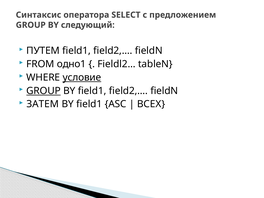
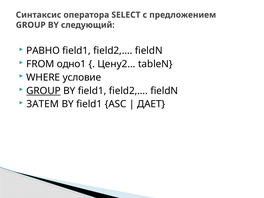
ПУТЕМ: ПУТЕМ -> РАВНО (43, 51)
Fieldl2…: Fieldl2… -> Цену2… (116, 64)
условие underline: present -> none (82, 77)
ВСЕХ: ВСЕХ -> ДАЕТ (151, 104)
